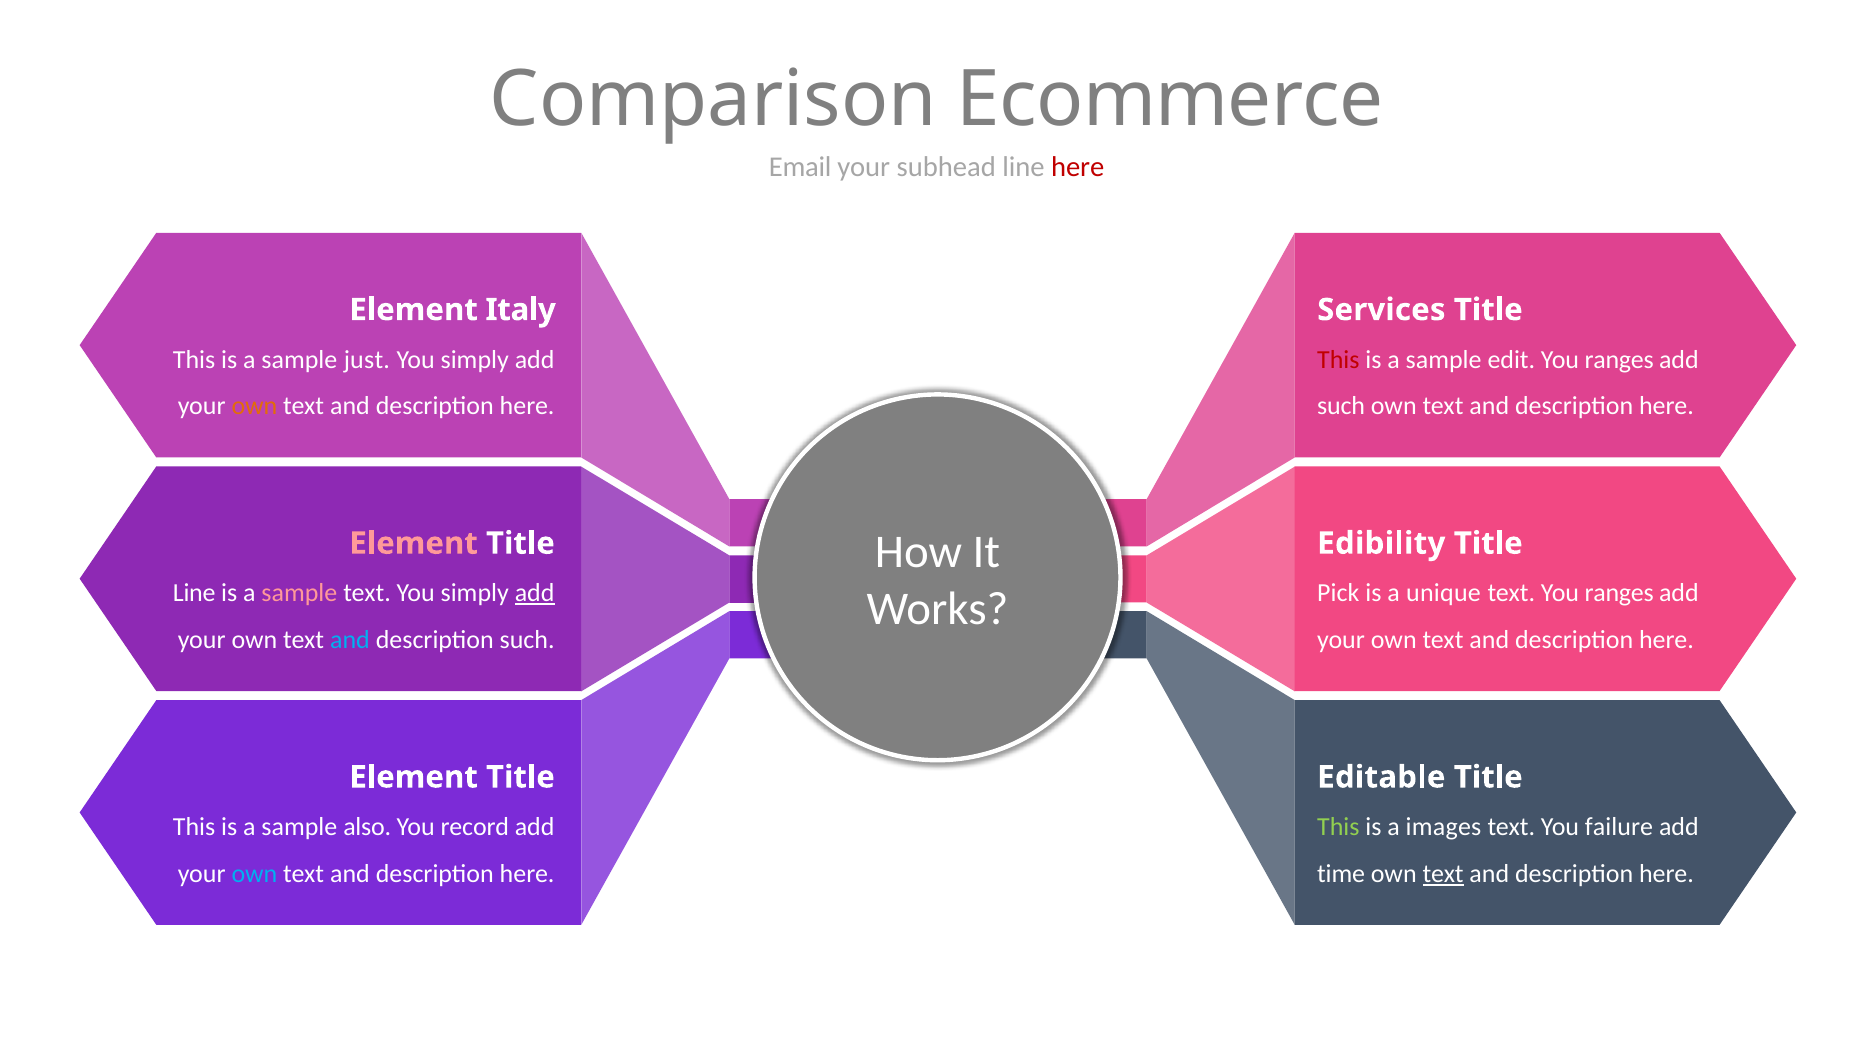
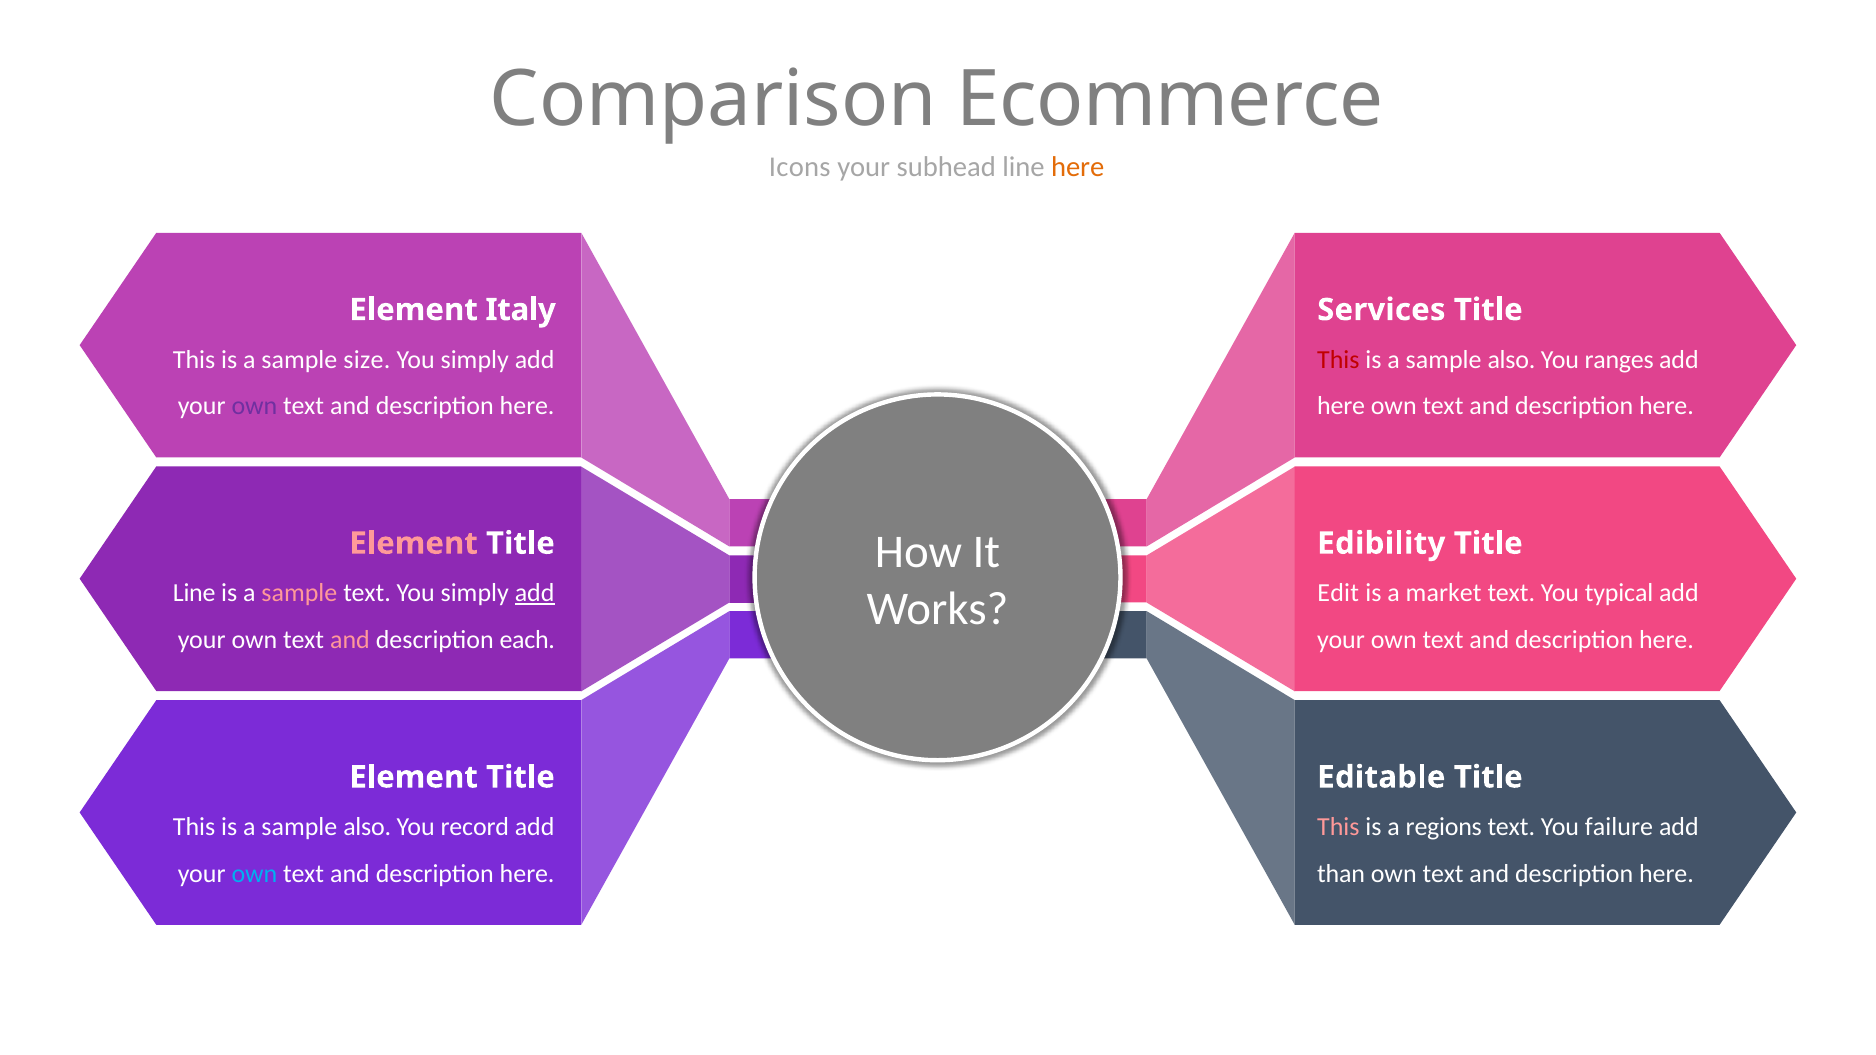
Email: Email -> Icons (800, 167)
here colour: red -> orange (1078, 167)
just: just -> size (367, 360)
edit: edit -> also (1511, 360)
own colour: orange -> purple (254, 406)
such: such -> here (1341, 406)
Pick: Pick -> Edit (1338, 593)
unique: unique -> market (1444, 593)
text You ranges: ranges -> typical (1619, 593)
and colour: light blue -> pink (350, 640)
description such: such -> each (527, 640)
This colour: light green -> pink (1338, 827)
images: images -> regions (1444, 827)
time: time -> than (1341, 874)
text underline: present -> none (1443, 874)
